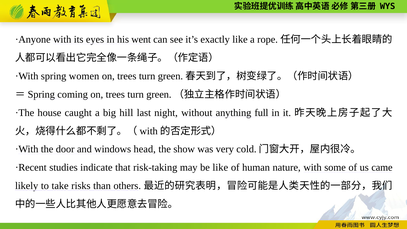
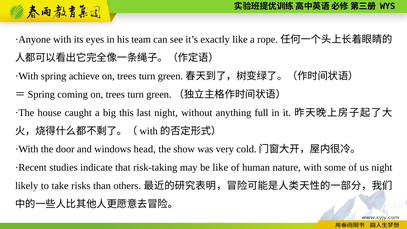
went: went -> team (141, 39)
women: women -> achieve (84, 76)
hill: hill -> this (126, 113)
us came: came -> night (382, 168)
